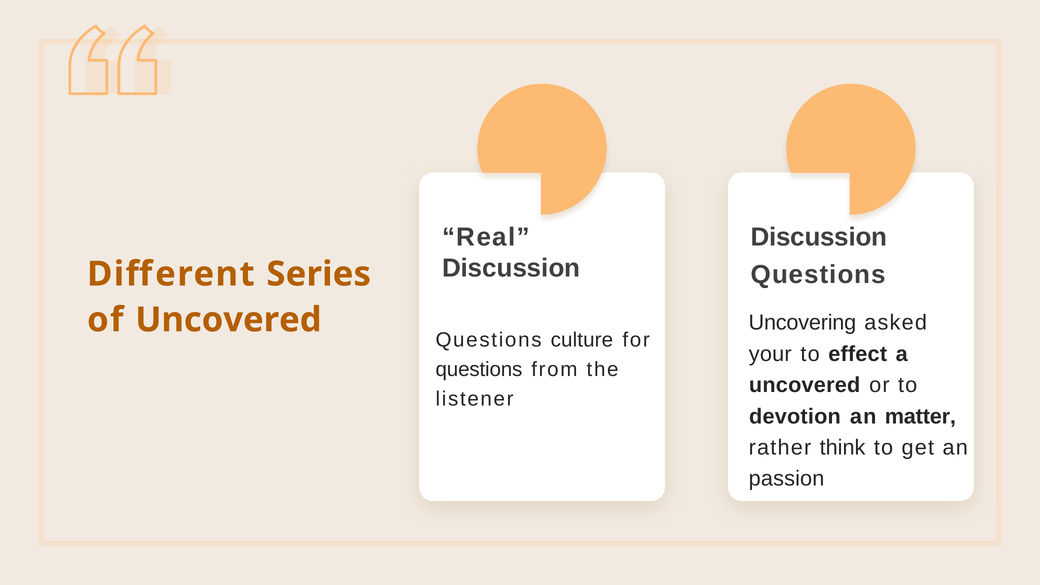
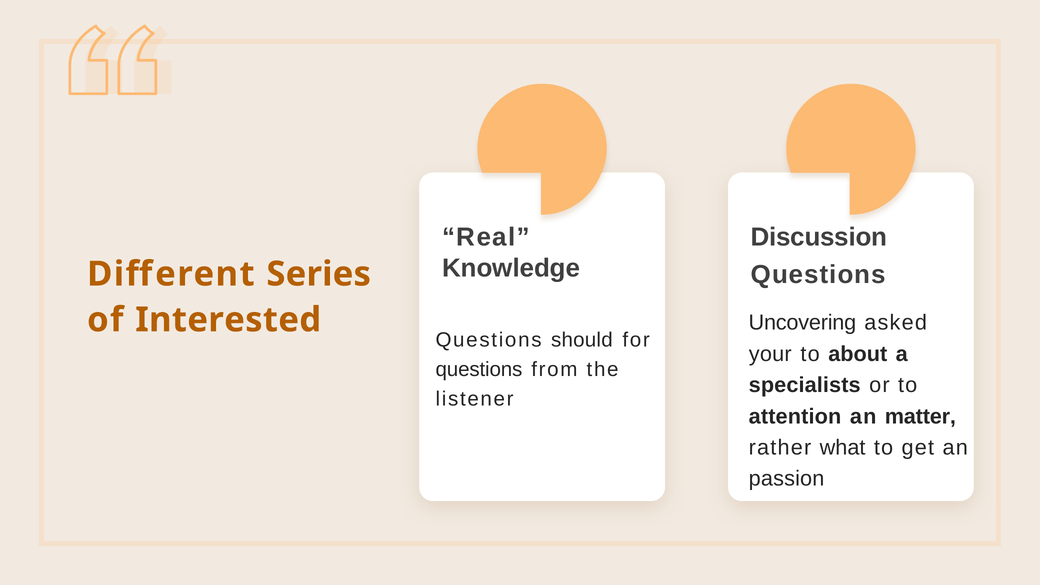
Discussion: Discussion -> Knowledge (511, 268)
of Uncovered: Uncovered -> Interested (228, 320)
culture: culture -> should (582, 340)
effect: effect -> about (858, 354)
uncovered: uncovered -> specialists (805, 385)
devotion: devotion -> attention (795, 416)
think: think -> what (843, 448)
